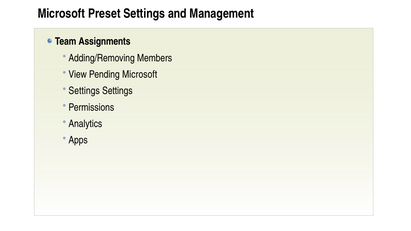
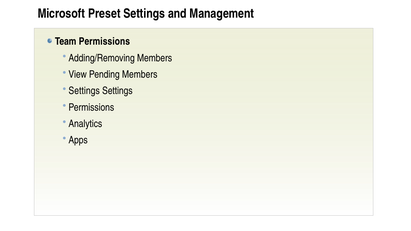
Team Assignments: Assignments -> Permissions (104, 41)
Pending Microsoft: Microsoft -> Members (140, 74)
